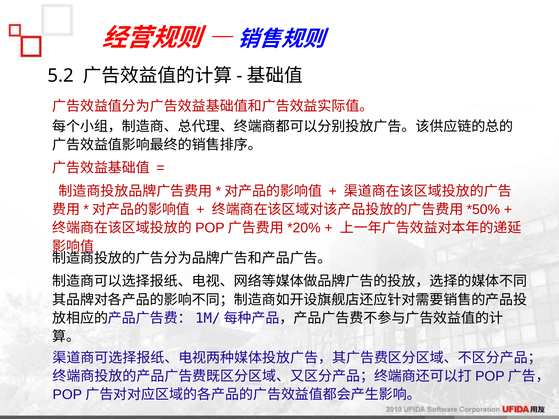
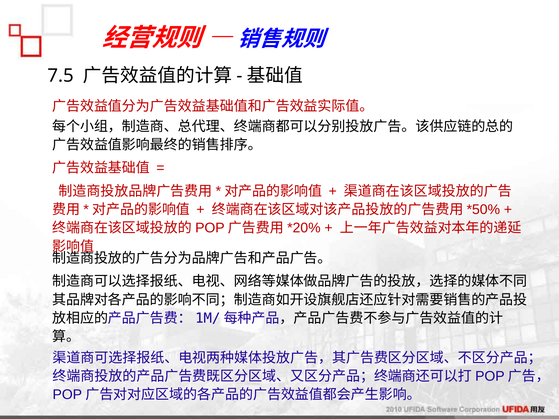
5.2: 5.2 -> 7.5 (61, 76)
